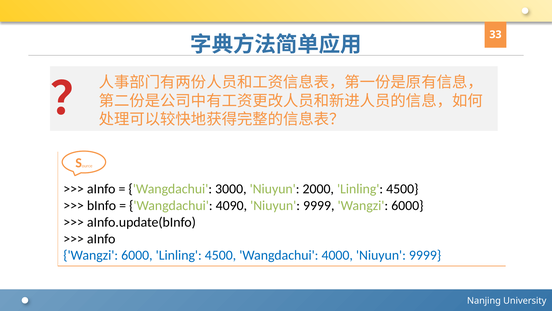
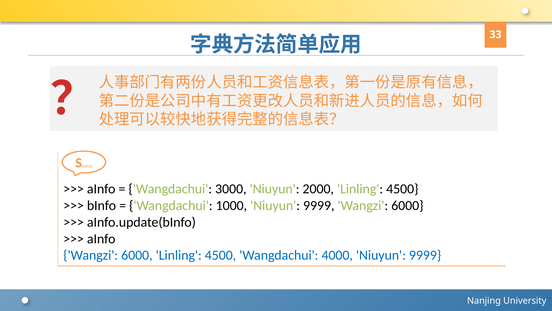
4090: 4090 -> 1000 (231, 205)
